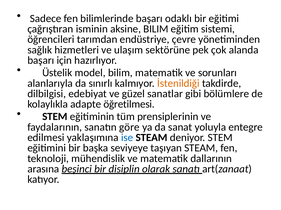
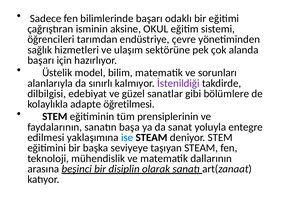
aksine BILIM: BILIM -> OKUL (156, 29)
İstenildiği colour: orange -> purple (178, 84)
göre: göre -> başa (129, 127)
